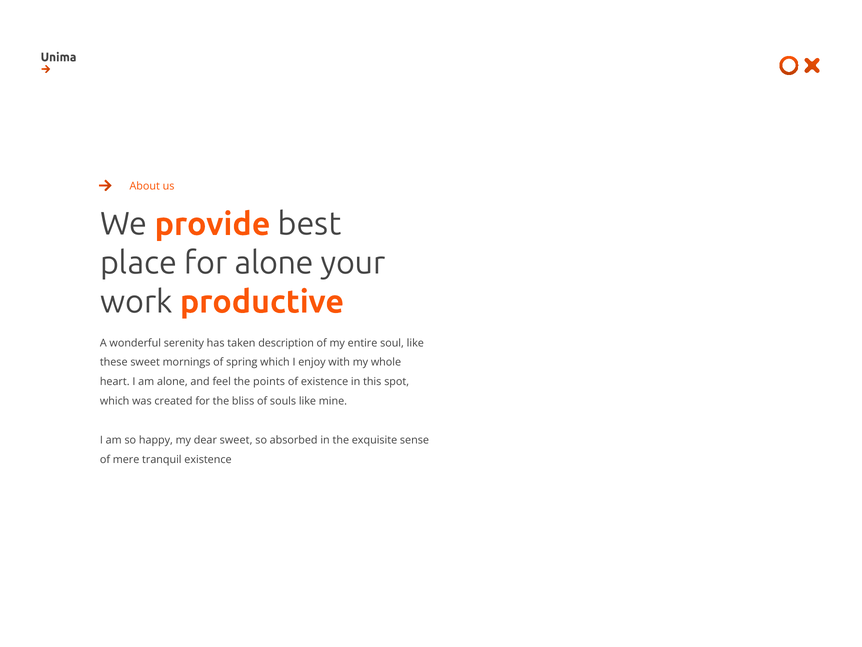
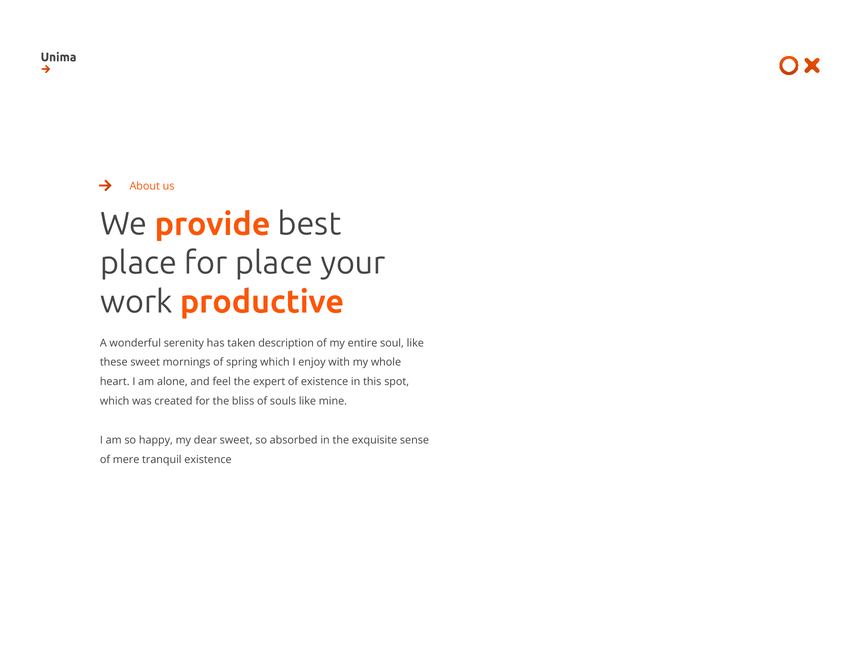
for alone: alone -> place (274, 263)
points: points -> expert (269, 382)
